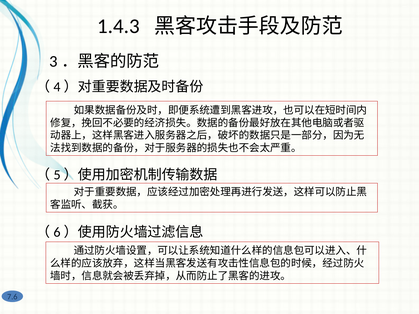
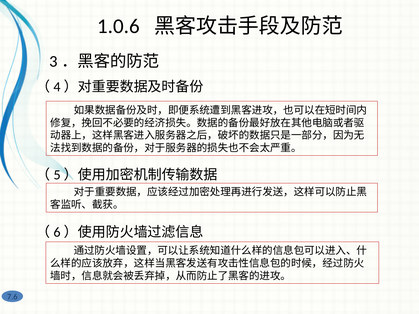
1.4.3: 1.4.3 -> 1.0.6 (118, 26)
